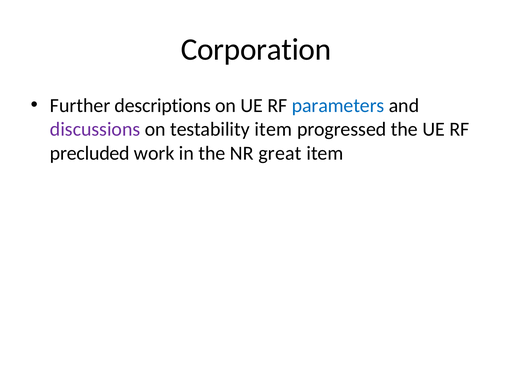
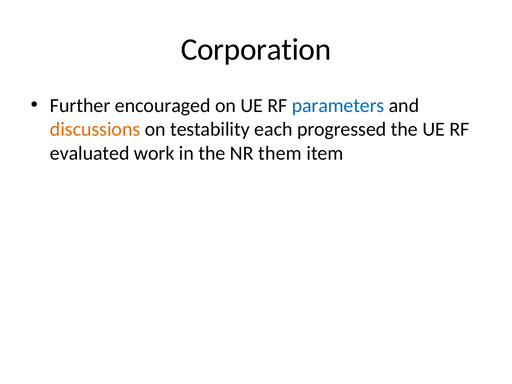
descriptions: descriptions -> encouraged (163, 106)
discussions colour: purple -> orange (95, 129)
testability item: item -> each (273, 129)
precluded: precluded -> evaluated (90, 153)
great: great -> them (280, 153)
